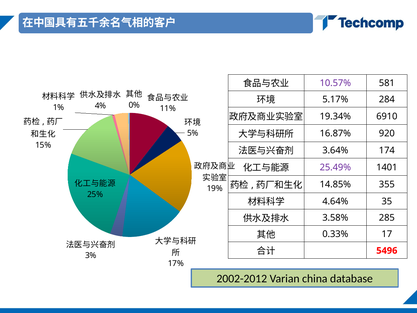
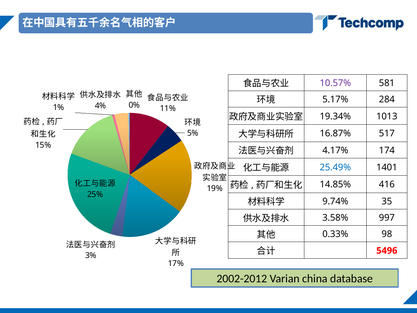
6910: 6910 -> 1013 (387, 116)
920: 920 -> 517 (387, 133)
3.64%: 3.64% -> 4.17% (335, 150)
25.49% colour: purple -> blue (335, 167)
355: 355 -> 416 (387, 184)
4.64%: 4.64% -> 9.74% (335, 201)
285: 285 -> 997 (387, 218)
17: 17 -> 98 (387, 234)
